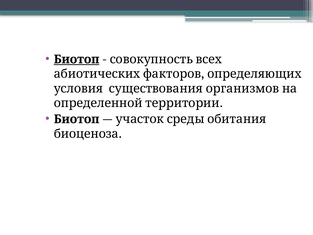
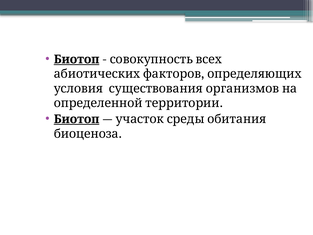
Биотоп underline: none -> present (77, 119)
